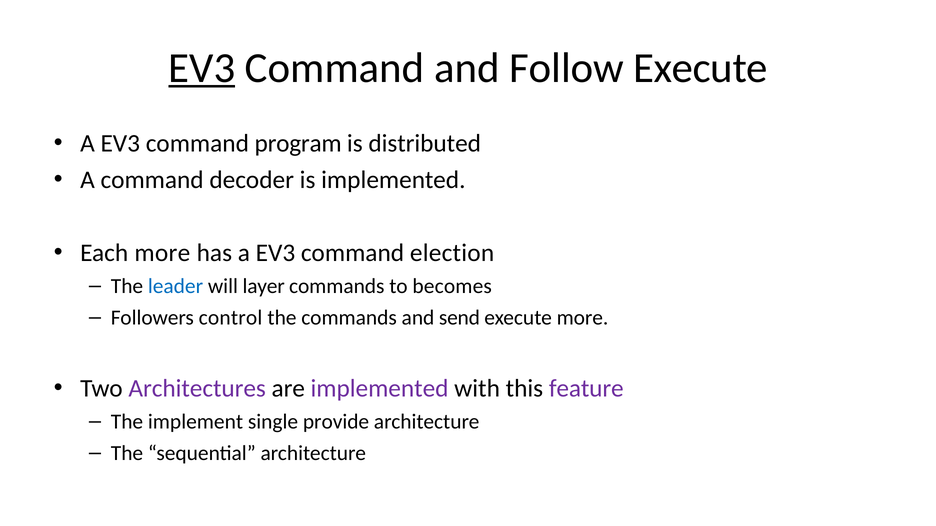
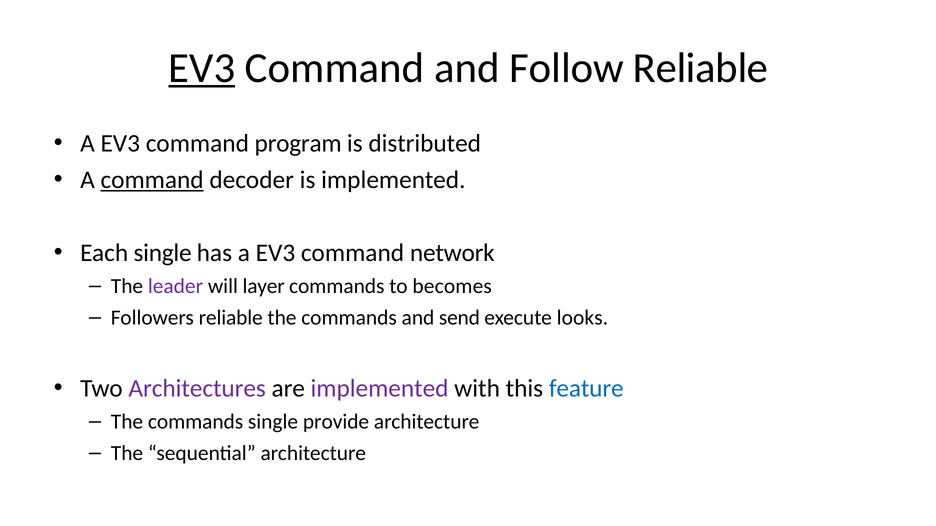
Follow Execute: Execute -> Reliable (701, 68)
command underline: none -> present (152, 180)
Each more: more -> single (163, 253)
election: election -> network (452, 253)
leader colour: blue -> purple (176, 287)
Followers control: control -> reliable (231, 318)
execute more: more -> looks (582, 318)
feature colour: purple -> blue (586, 389)
implement: implement -> commands (196, 422)
